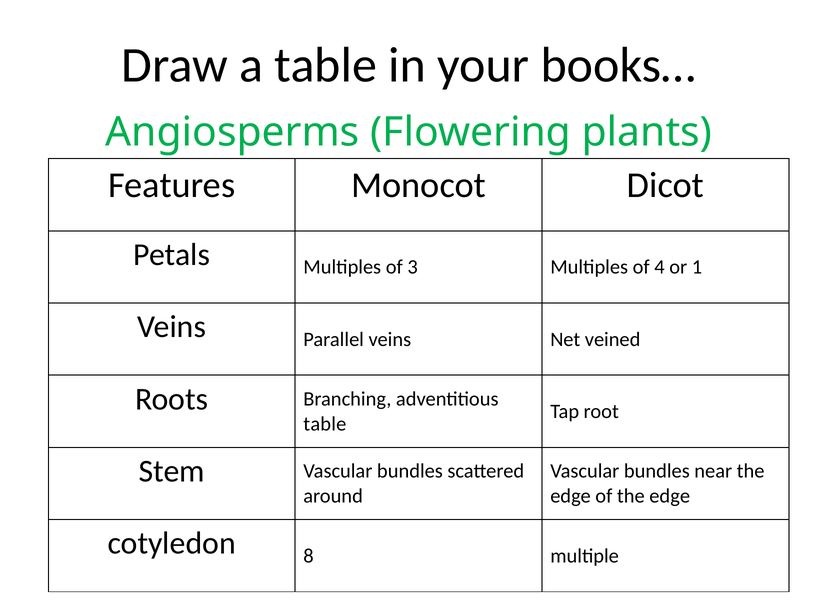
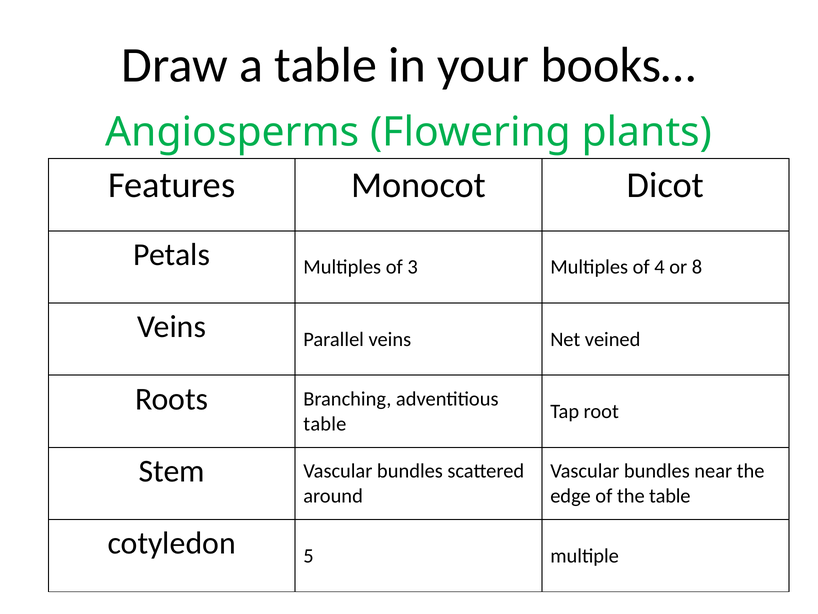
1: 1 -> 8 (697, 267)
of the edge: edge -> table (670, 496)
8: 8 -> 5 (309, 555)
